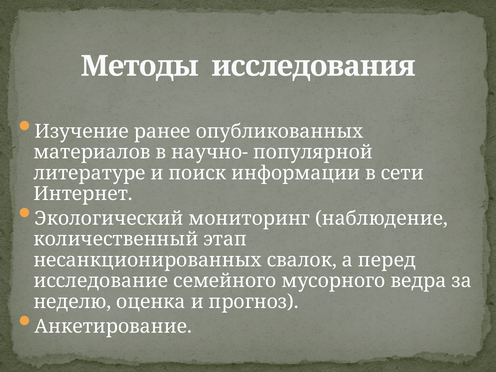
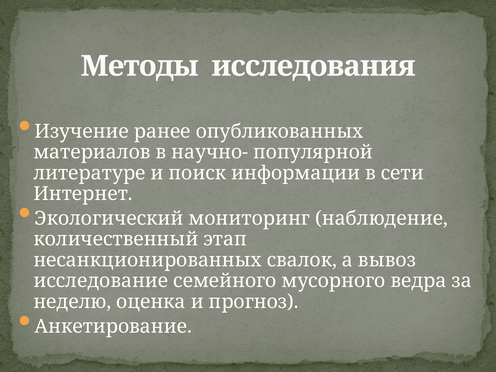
перед: перед -> вывоз (387, 260)
